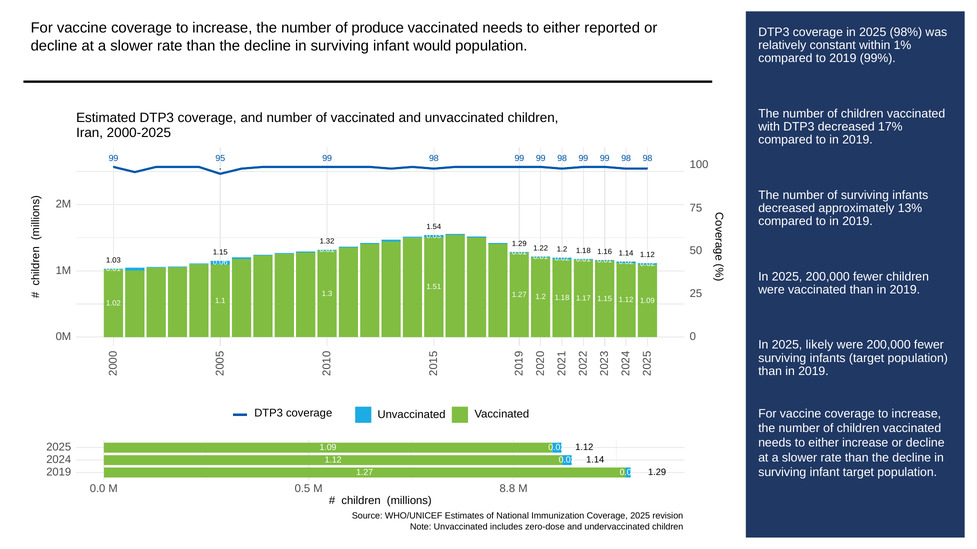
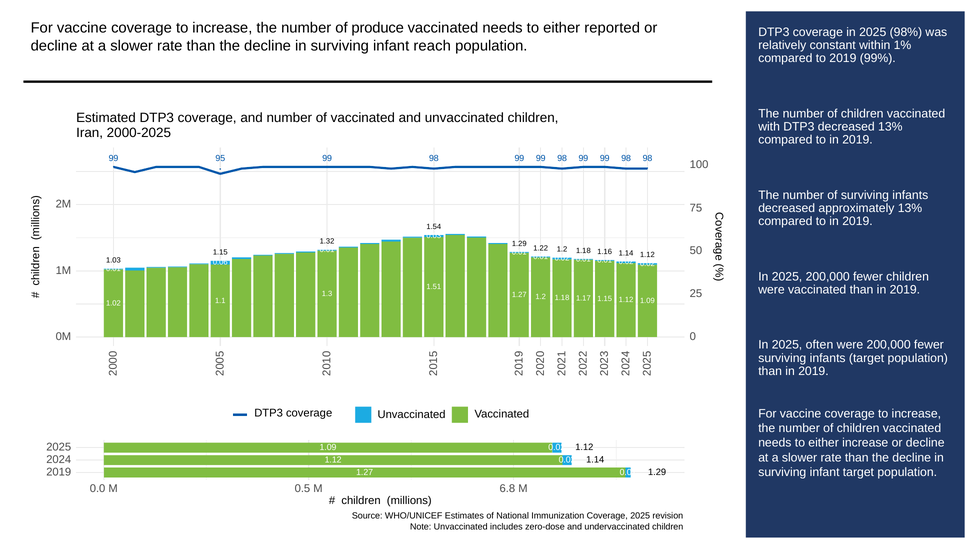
would: would -> reach (432, 46)
decreased 17%: 17% -> 13% (890, 127)
likely: likely -> often (819, 345)
8.8: 8.8 -> 6.8 (507, 489)
